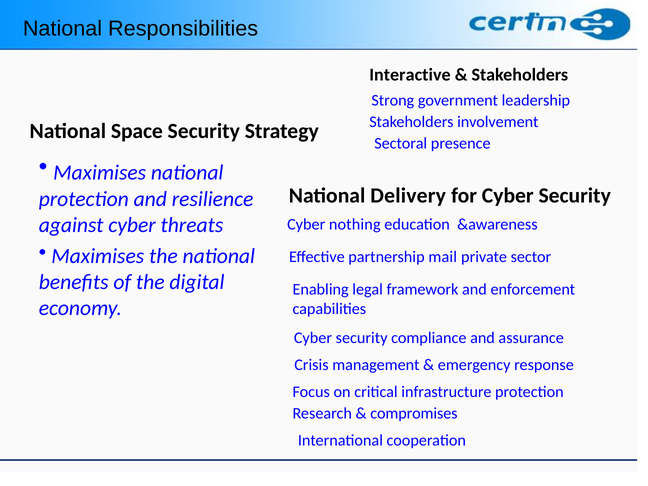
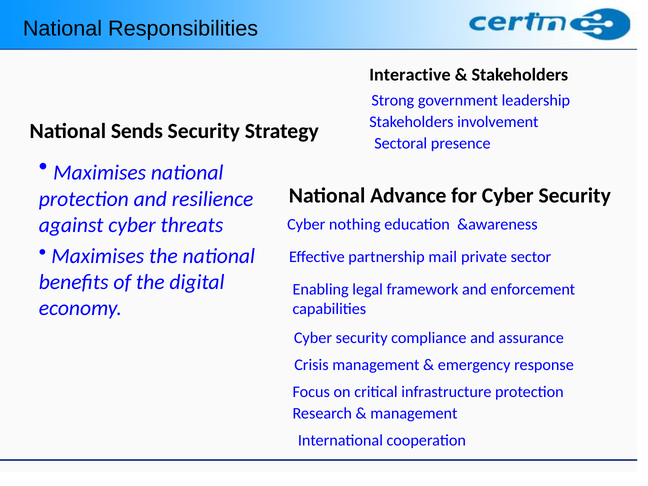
Space: Space -> Sends (137, 131)
Delivery: Delivery -> Advance (408, 196)
compromises: compromises -> management (414, 414)
